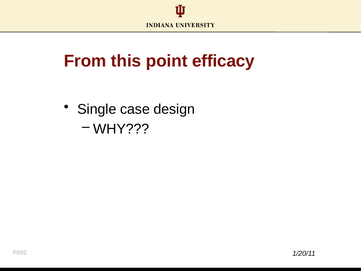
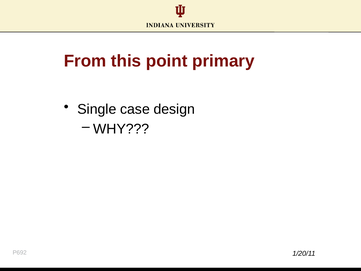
efficacy: efficacy -> primary (223, 61)
